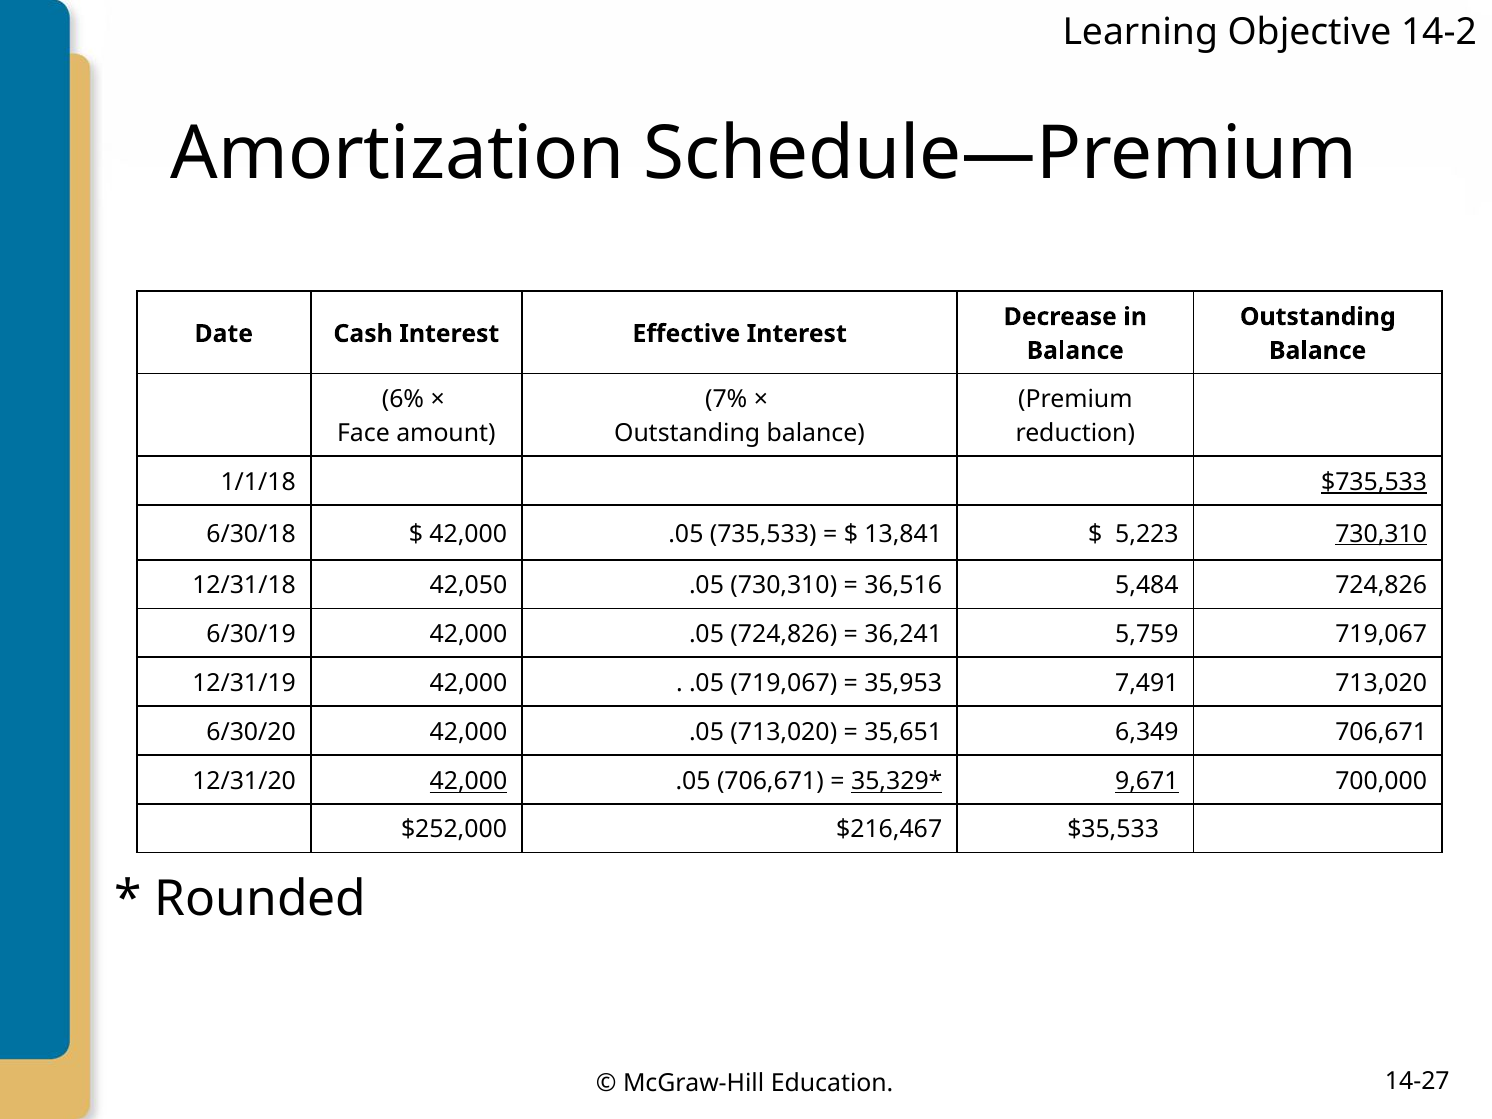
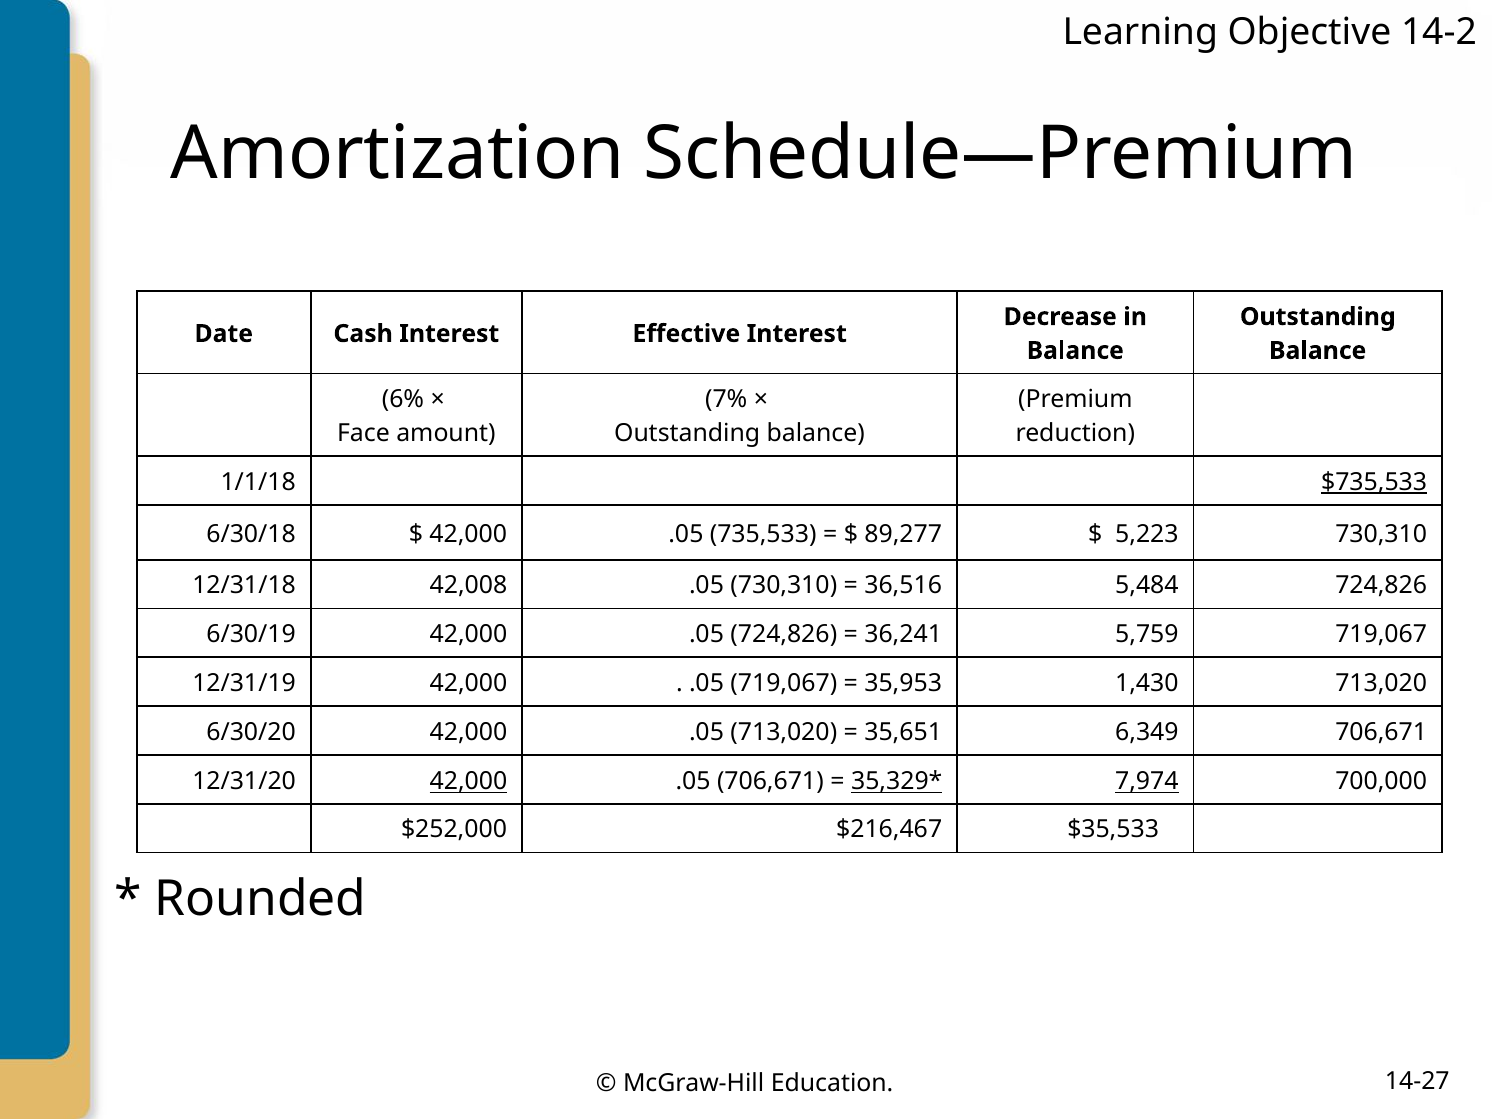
13,841: 13,841 -> 89,277 (903, 534)
730,310 underline: present -> none (1381, 534)
42,050: 42,050 -> 42,008 (468, 586)
7,491: 7,491 -> 1,430 (1147, 683)
9,671: 9,671 -> 7,974 (1147, 781)
